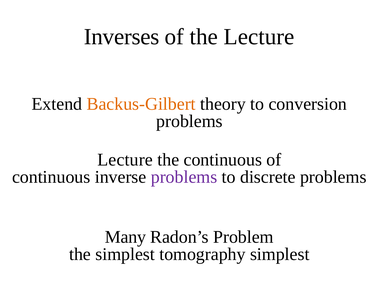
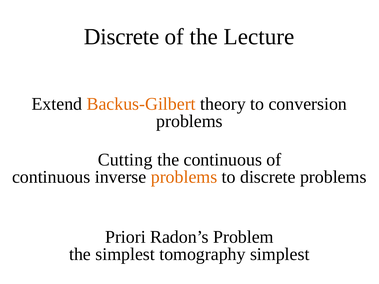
Inverses: Inverses -> Discrete (122, 37)
Lecture: Lecture -> Cutting (125, 160)
problems colour: purple -> orange (184, 177)
Many: Many -> Priori (125, 237)
